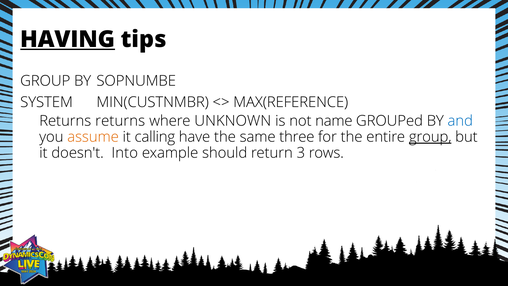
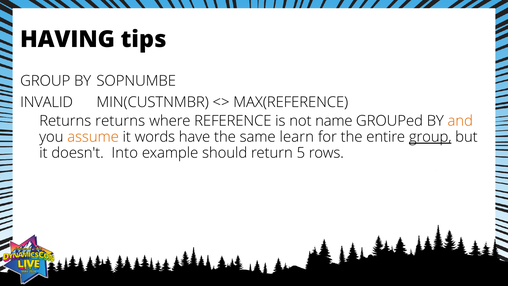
HAVING underline: present -> none (68, 39)
SYSTEM: SYSTEM -> INVALID (47, 102)
UNKNOWN: UNKNOWN -> REFERENCE (233, 121)
and colour: blue -> orange (460, 121)
calling: calling -> words (155, 137)
three: three -> learn (297, 137)
3: 3 -> 5 (301, 153)
